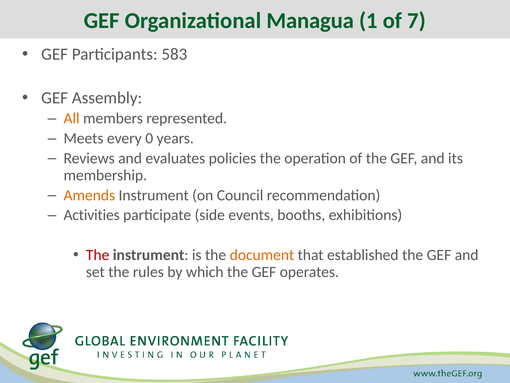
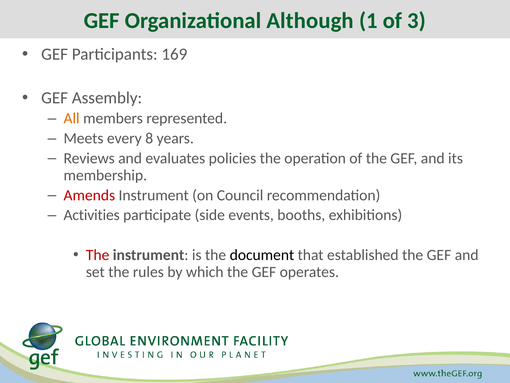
Managua: Managua -> Although (310, 21)
7: 7 -> 3 (416, 21)
583: 583 -> 169 (174, 54)
0: 0 -> 8 (149, 138)
Amends colour: orange -> red (89, 195)
document colour: orange -> black (262, 255)
